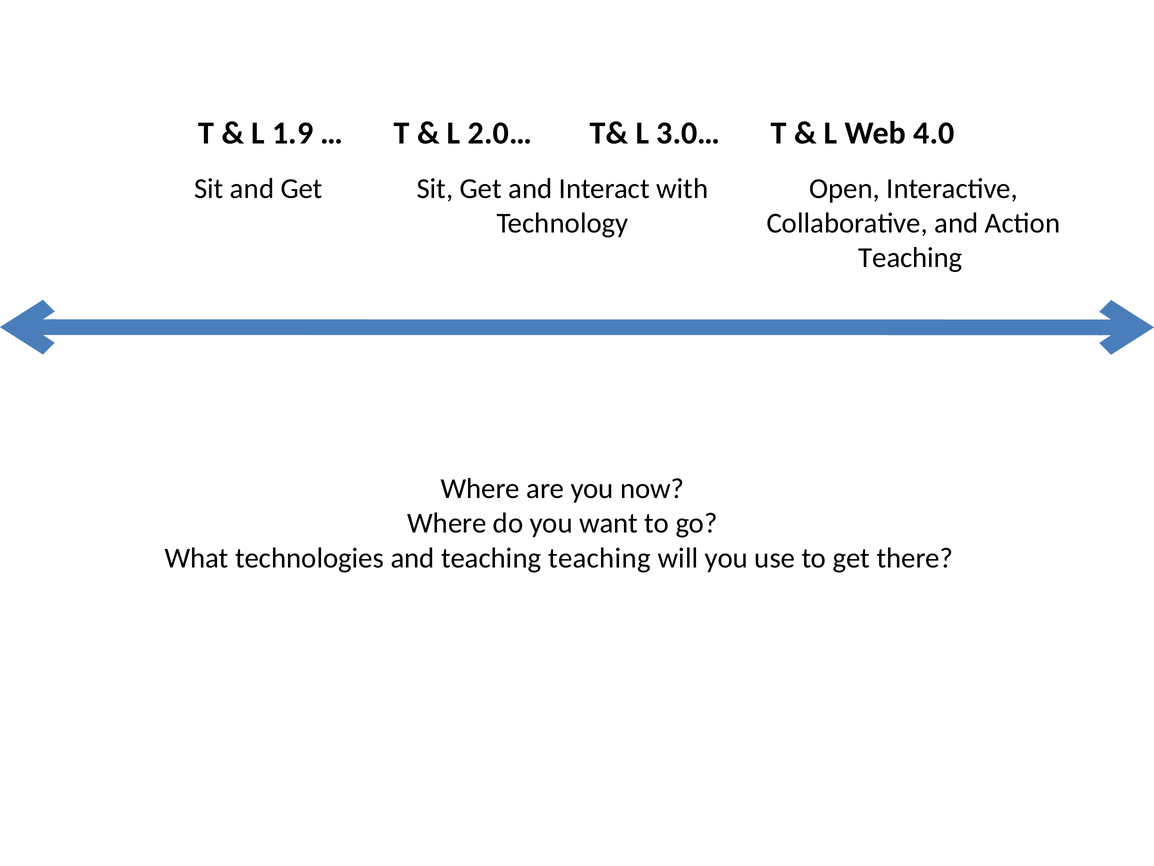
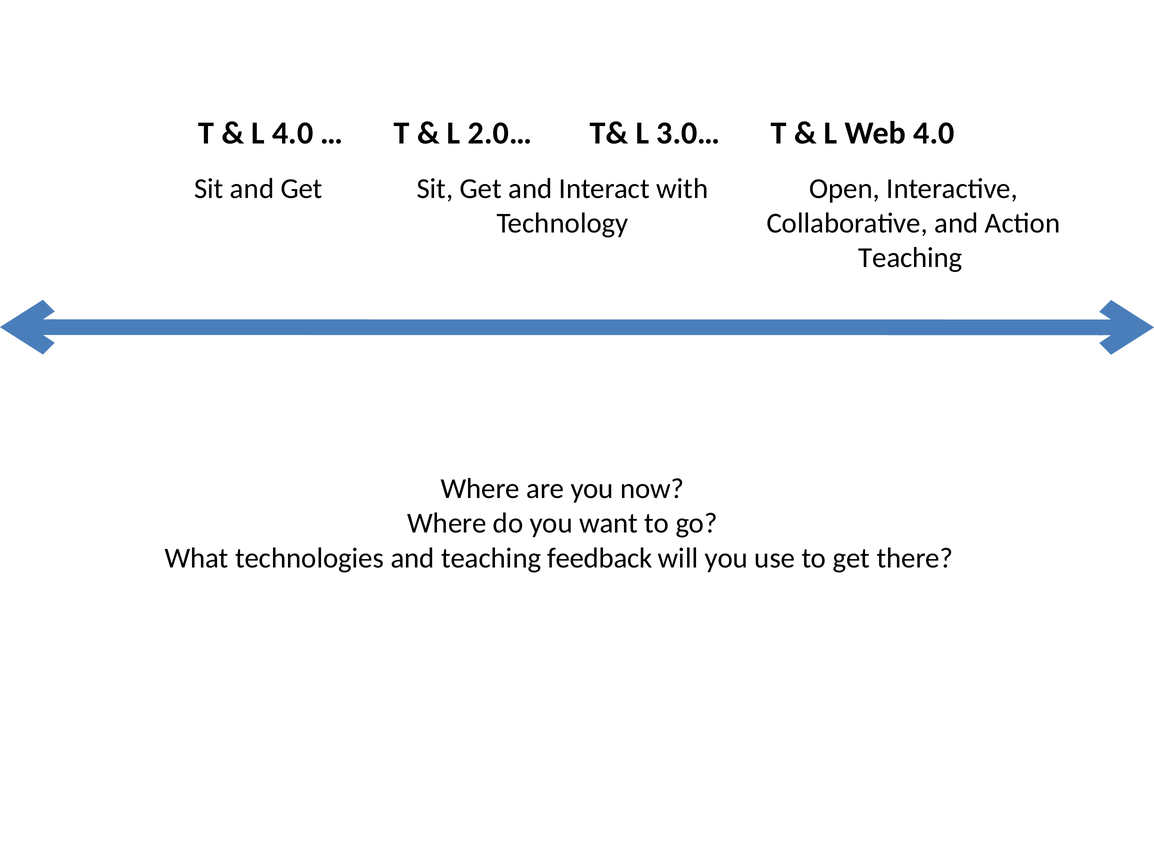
L 1.9: 1.9 -> 4.0 (293, 133)
teaching teaching: teaching -> feedback (600, 558)
